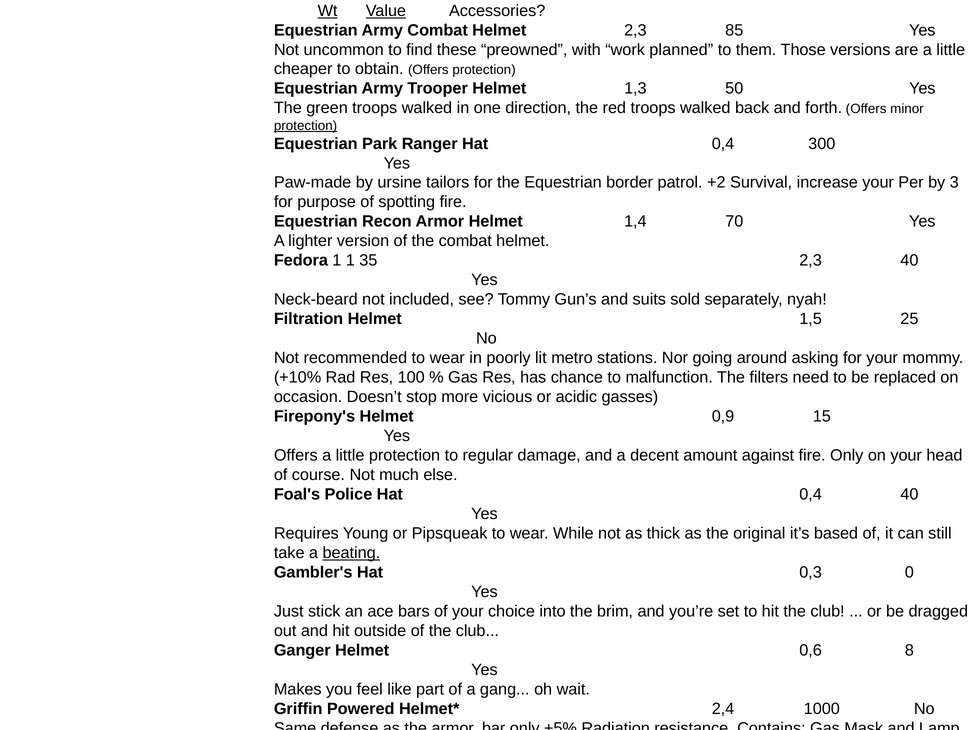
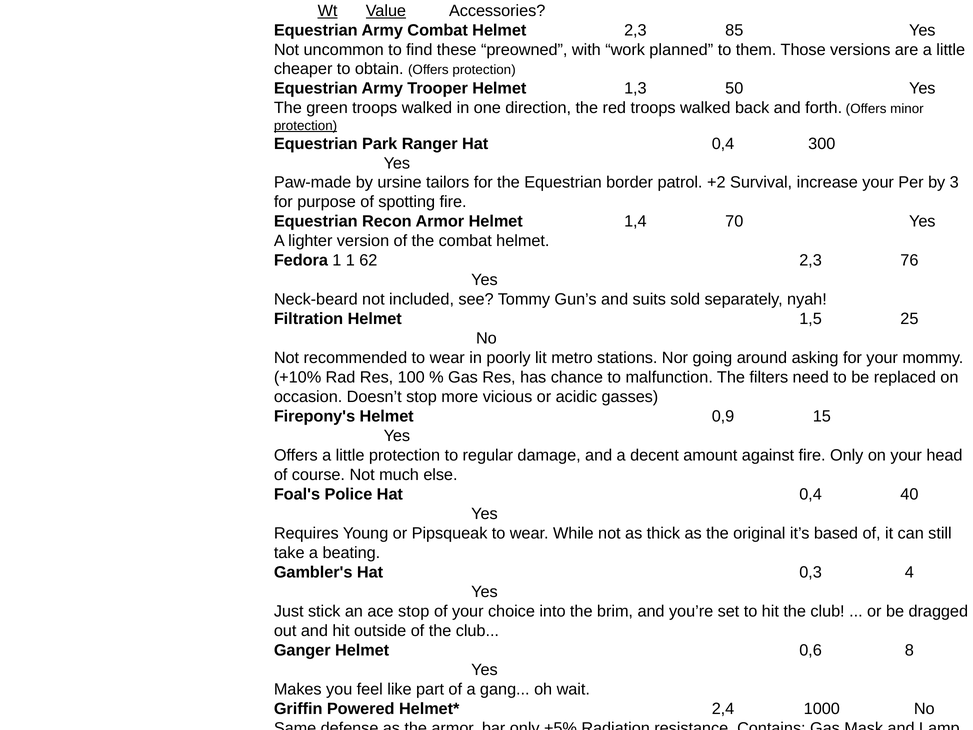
35: 35 -> 62 (368, 260)
2,3 40: 40 -> 76 (909, 260)
beating underline: present -> none (351, 553)
0: 0 -> 4 (909, 572)
ace bars: bars -> stop (414, 611)
